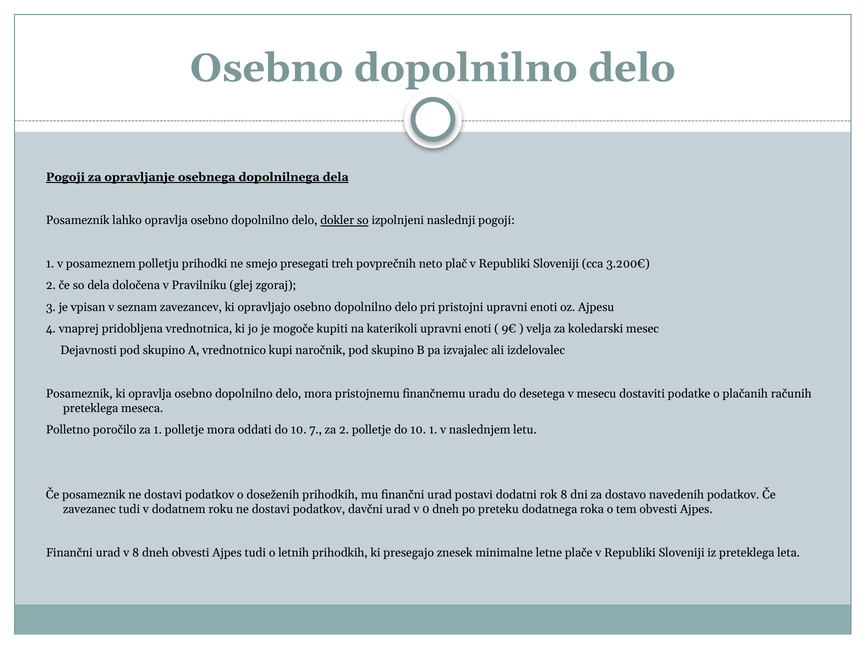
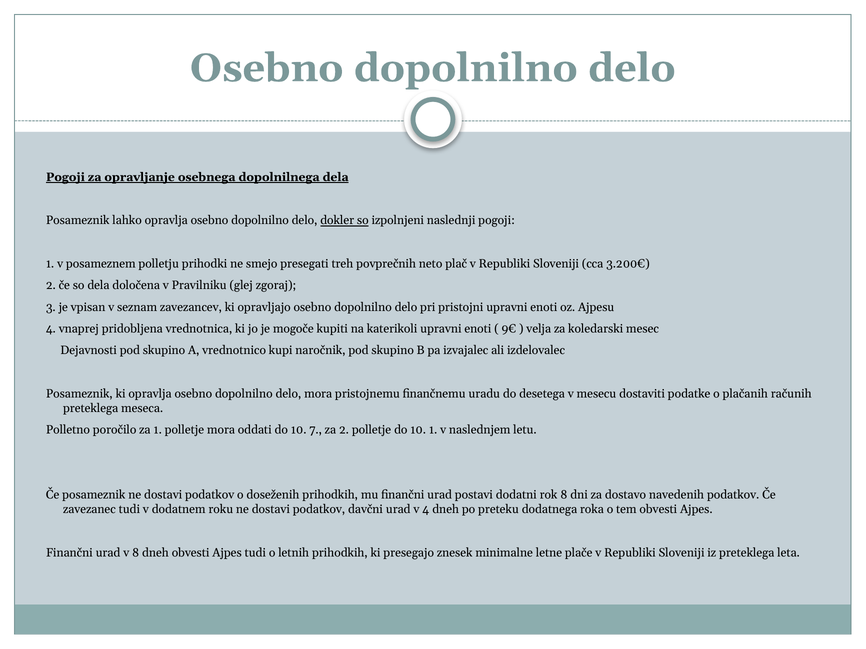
v 0: 0 -> 4 (426, 510)
